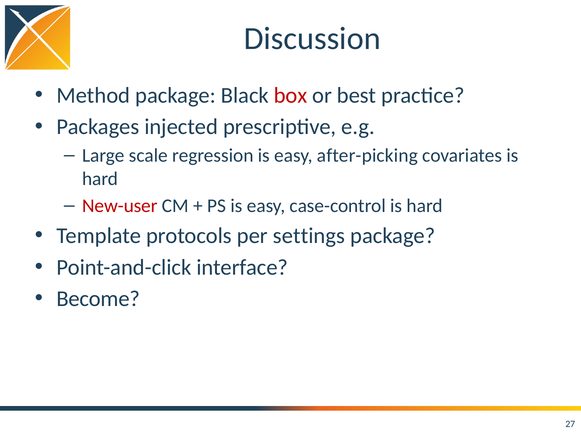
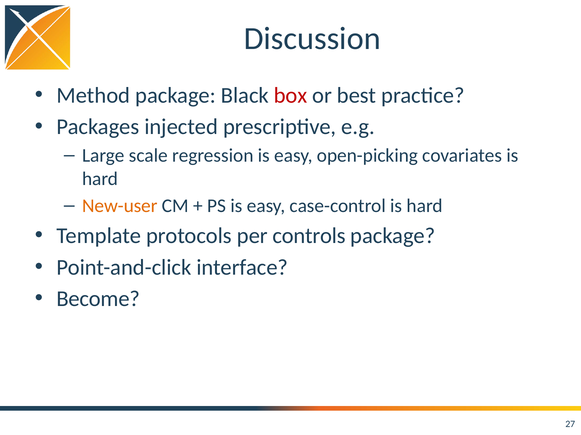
after-picking: after-picking -> open-picking (367, 156)
New-user colour: red -> orange (120, 206)
settings: settings -> controls (309, 236)
